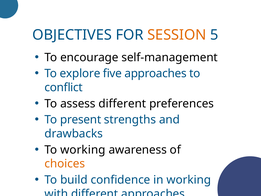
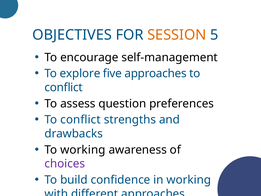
assess different: different -> question (122, 103)
present: present -> conflict (81, 120)
choices colour: orange -> purple (65, 164)
